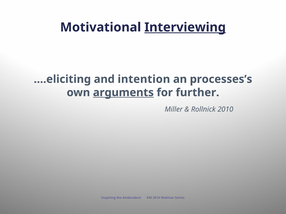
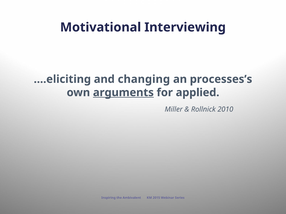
Interviewing underline: present -> none (185, 27)
intention: intention -> changing (144, 79)
further: further -> applied (198, 93)
